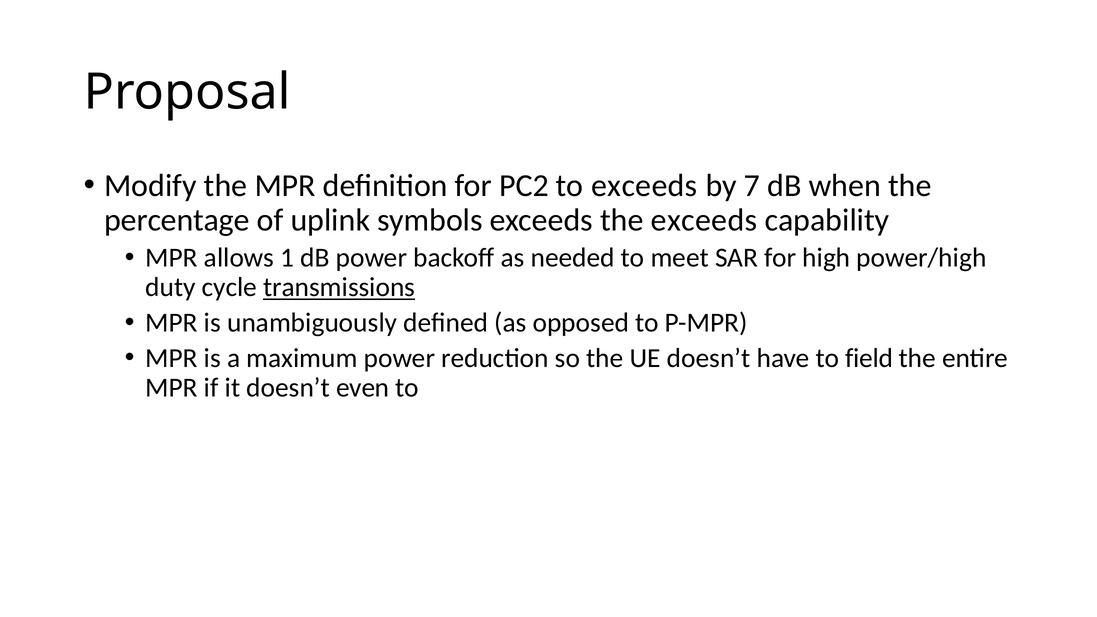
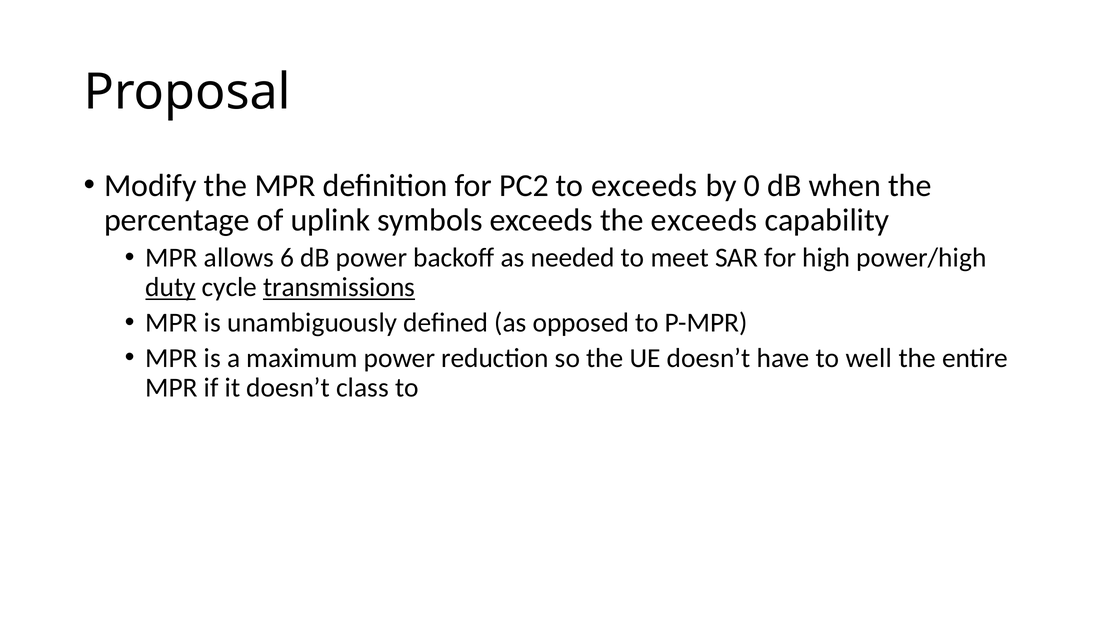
7: 7 -> 0 (752, 185)
1: 1 -> 6 (287, 258)
duty underline: none -> present (171, 287)
field: field -> well (869, 358)
even: even -> class (362, 388)
